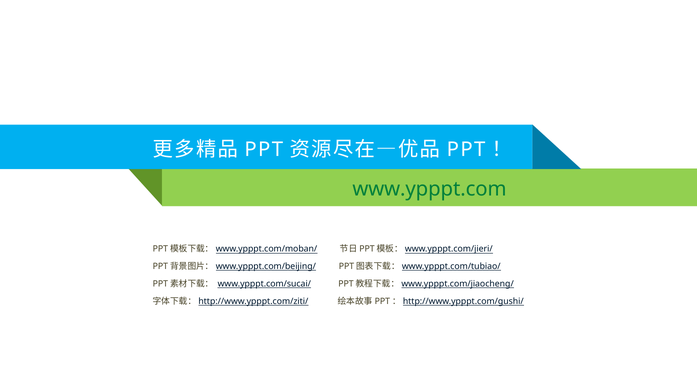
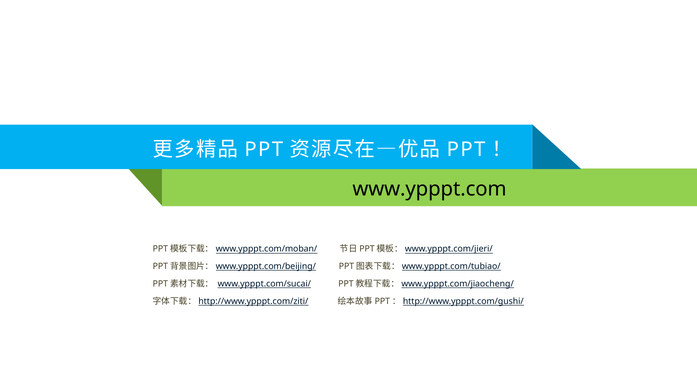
www.ypppt.com colour: green -> black (429, 189)
